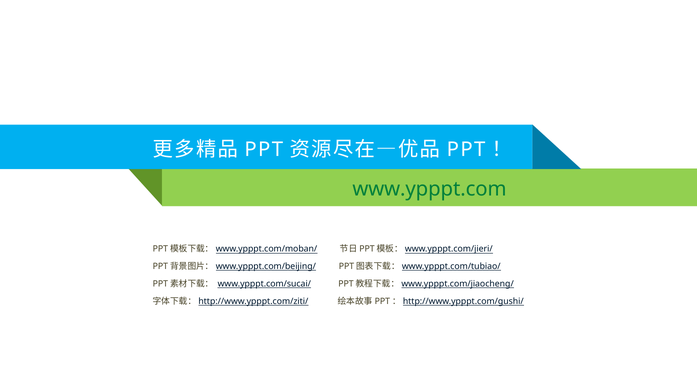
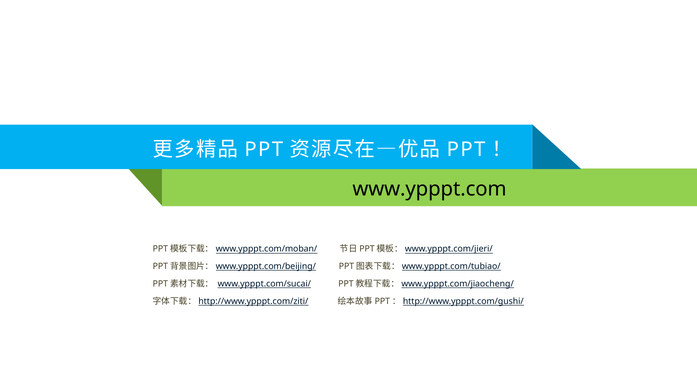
www.ypppt.com colour: green -> black (429, 189)
